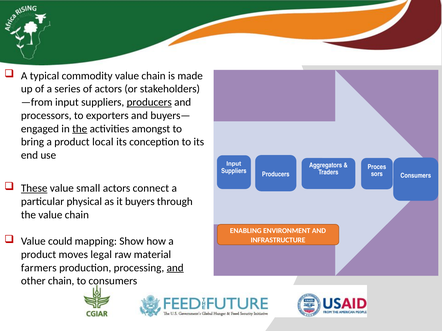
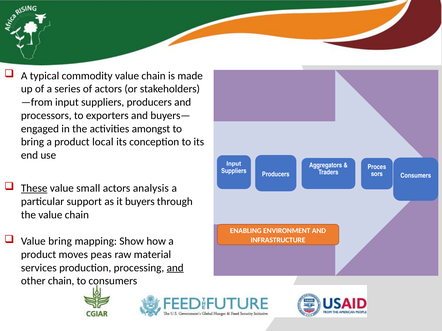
producers underline: present -> none (149, 102)
the underline: present -> none (80, 129)
connect: connect -> analysis (151, 189)
physical: physical -> support (84, 202)
Value could: could -> bring (60, 242)
legal: legal -> peas (101, 255)
farmers: farmers -> services (39, 268)
